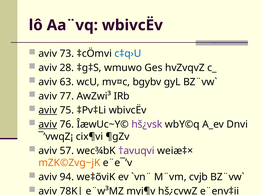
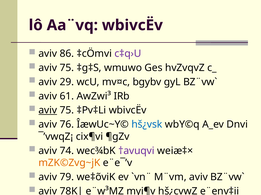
73: 73 -> 86 (67, 54)
c‡q›U colour: blue -> purple (128, 54)
28: 28 -> 75 (67, 68)
63: 63 -> 29 (67, 82)
77: 77 -> 61 (67, 96)
aviv underline: present -> none (48, 125)
hš¿vsk colour: purple -> blue (147, 125)
57: 57 -> 74 (67, 151)
94: 94 -> 79 (67, 178)
M¨vm cvjb: cvjb -> aviv (198, 178)
